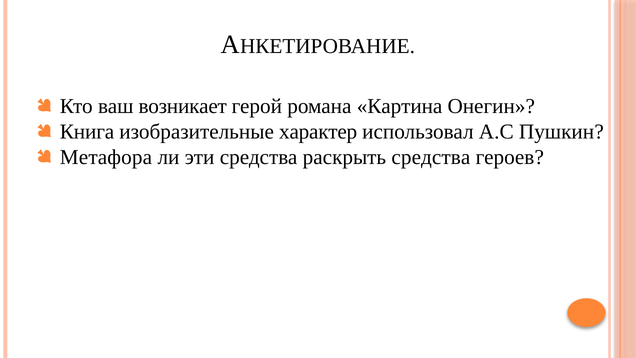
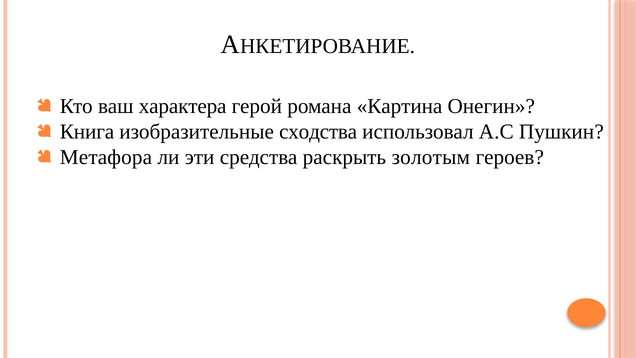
возникает: возникает -> характера (183, 106)
характер: характер -> сходства (318, 131)
раскрыть средства: средства -> золотым (431, 157)
